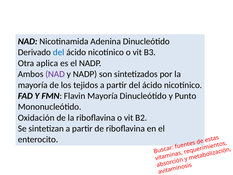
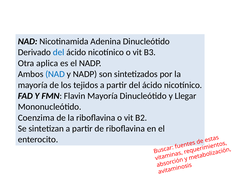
NAD colour: purple -> blue (55, 74)
Punto: Punto -> Llegar (186, 96)
Oxidación: Oxidación -> Coenzima (36, 118)
